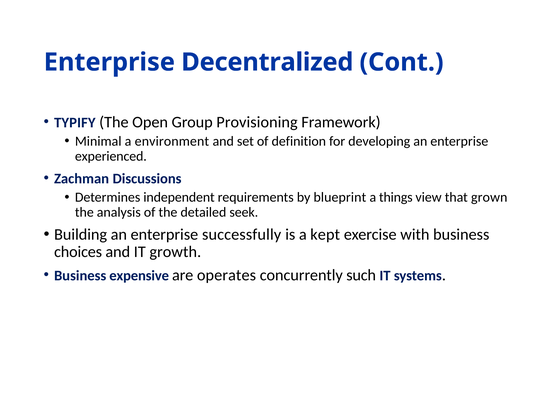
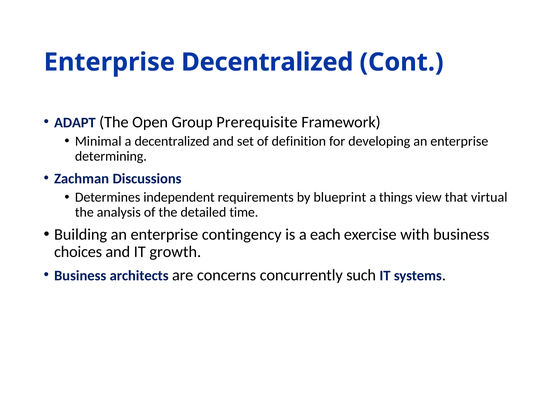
TYPIFY: TYPIFY -> ADAPT (75, 123)
Provisioning: Provisioning -> Prerequisite (257, 122)
a environment: environment -> decentralized (172, 141)
experienced: experienced -> determining (111, 156)
grown: grown -> virtual (489, 197)
seek: seek -> time (244, 212)
successfully: successfully -> contingency (242, 234)
kept: kept -> each (325, 234)
expensive: expensive -> architects (139, 276)
operates: operates -> concerns (227, 275)
